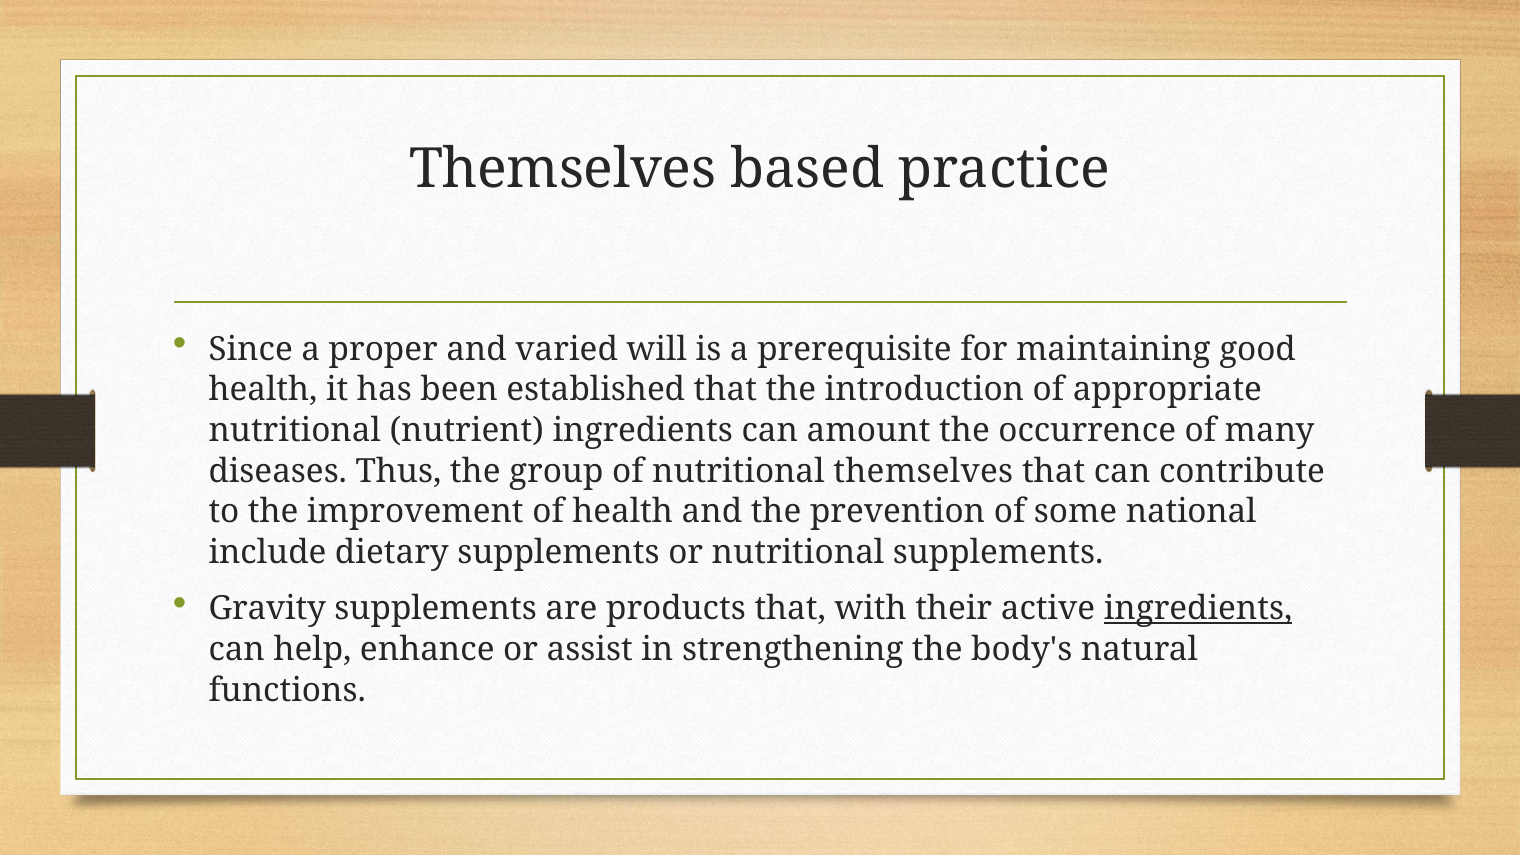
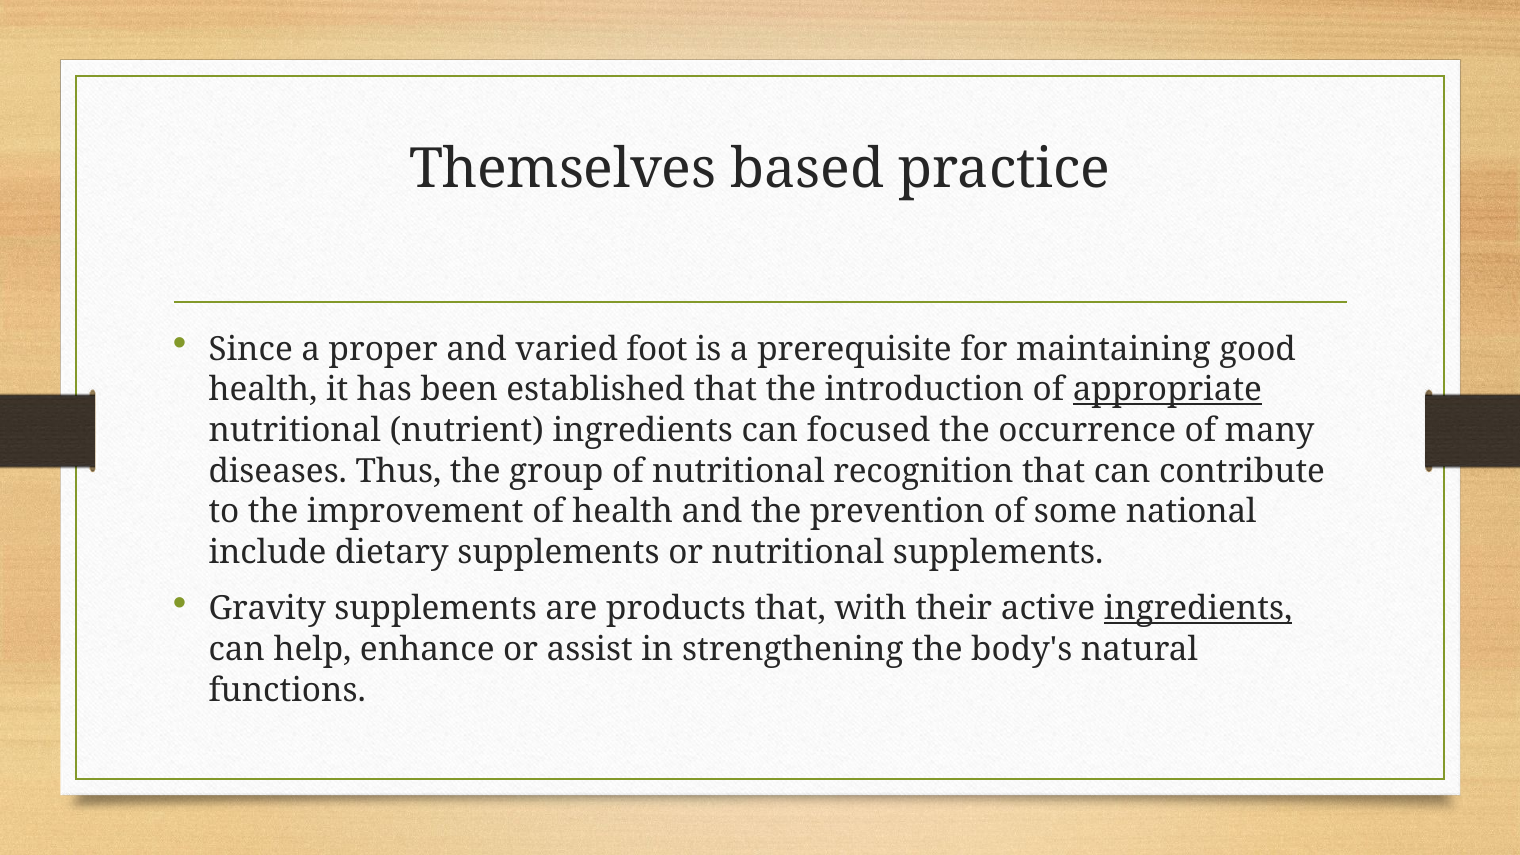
will: will -> foot (657, 349)
appropriate underline: none -> present (1167, 390)
amount: amount -> focused (868, 430)
nutritional themselves: themselves -> recognition (923, 471)
